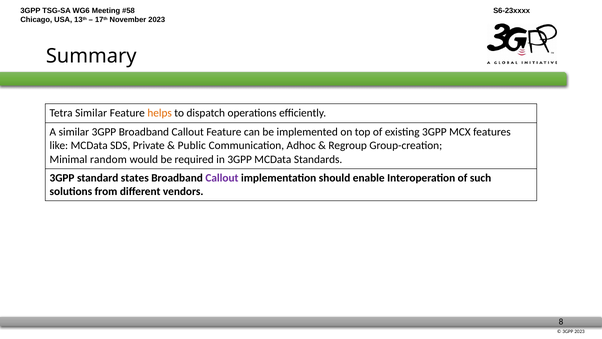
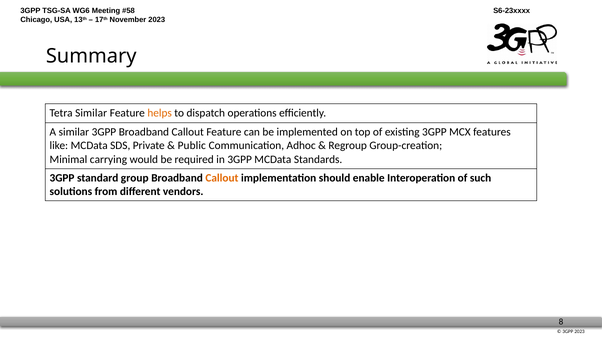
random: random -> carrying (108, 159)
states: states -> group (135, 178)
Callout colour: purple -> orange (222, 178)
